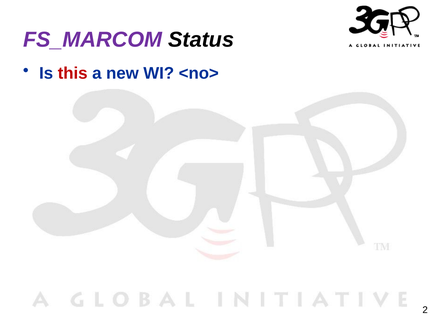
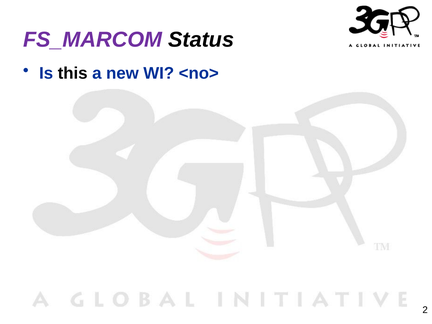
this colour: red -> black (73, 73)
